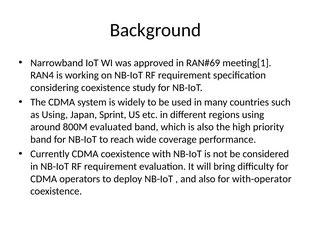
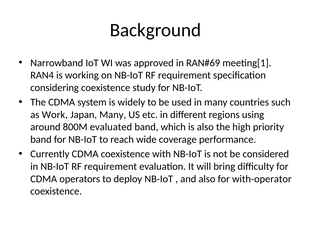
as Using: Using -> Work (55, 115)
Japan Sprint: Sprint -> Many (113, 115)
